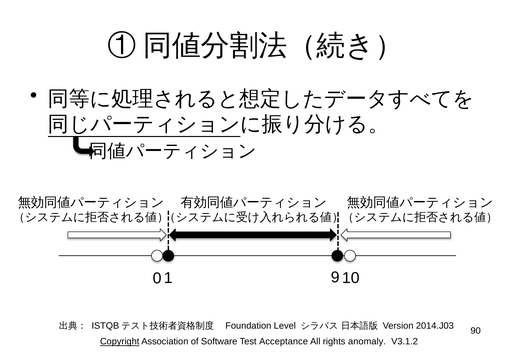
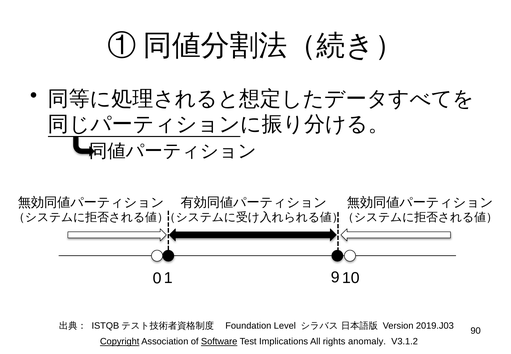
2014.J03: 2014.J03 -> 2019.J03 (435, 325)
Software underline: none -> present (219, 341)
Acceptance: Acceptance -> Implications (284, 341)
